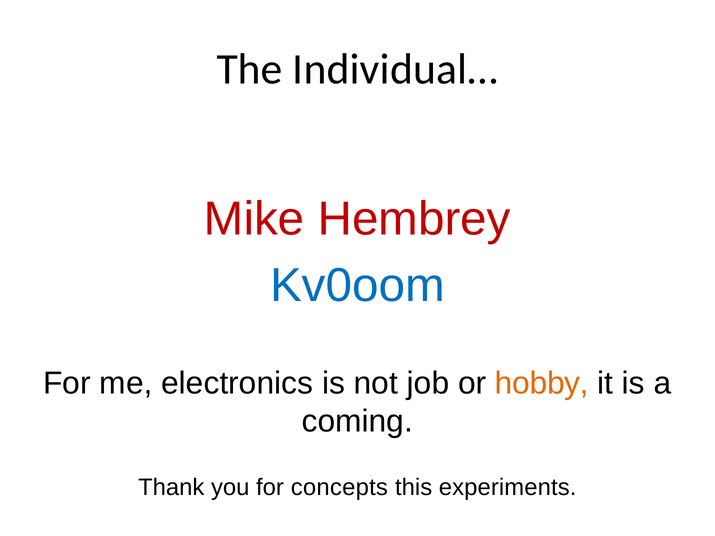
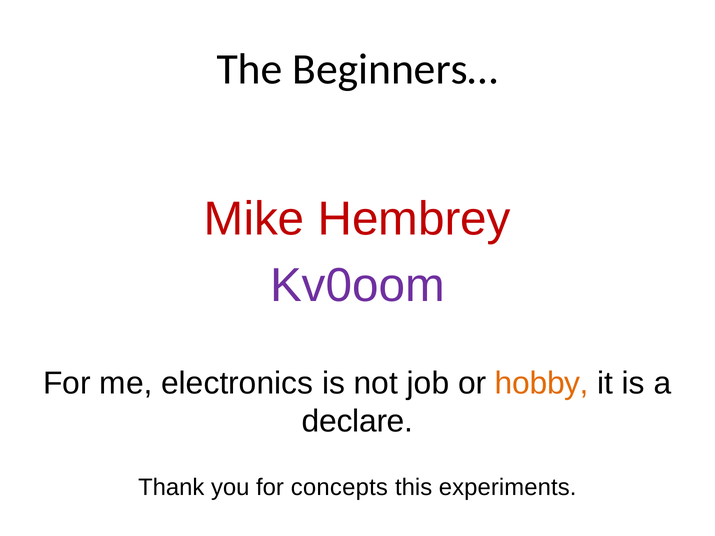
Individual…: Individual… -> Beginners… (395, 69)
Kv0oom colour: blue -> purple (357, 286)
coming: coming -> declare (357, 421)
